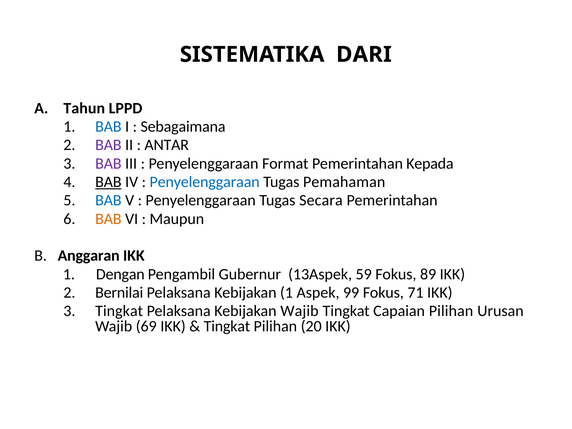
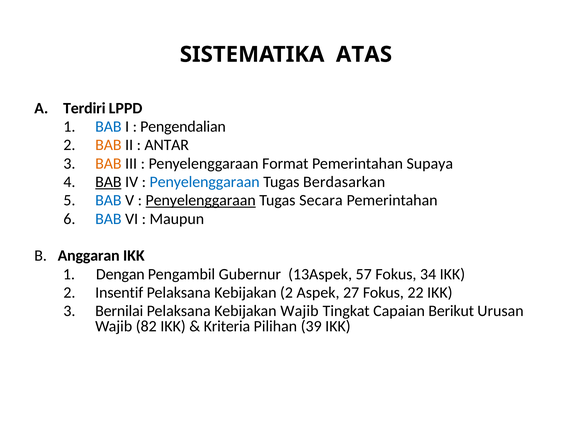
DARI: DARI -> ATAS (364, 54)
Tahun: Tahun -> Terdiri (84, 108)
Sebagaimana: Sebagaimana -> Pengendalian (183, 127)
BAB colour: purple -> orange (108, 145)
BAB colour: purple -> orange (108, 163)
Kepada: Kepada -> Supaya (430, 163)
Pemahaman: Pemahaman -> Berdasarkan (344, 182)
Penyelenggaraan underline: none -> present (201, 200)
BAB colour: orange -> blue (108, 219)
59: 59 -> 57 (364, 274)
89: 89 -> 34 (428, 274)
Bernilai: Bernilai -> Insentif (119, 293)
Kebijakan 1: 1 -> 2 (287, 293)
99: 99 -> 27 (351, 293)
71: 71 -> 22 (416, 293)
Tingkat: Tingkat -> Bernilai (119, 311)
Capaian Pilihan: Pilihan -> Berikut (451, 311)
69: 69 -> 82 (146, 326)
Tingkat: Tingkat -> Kriteria (227, 326)
20: 20 -> 39 (311, 326)
